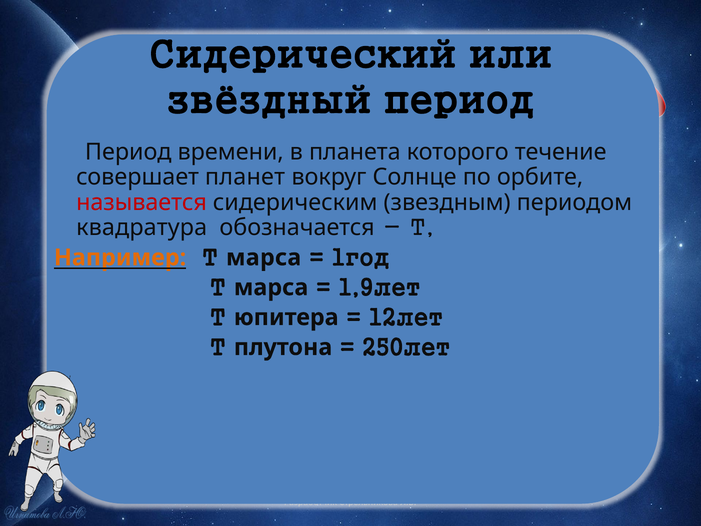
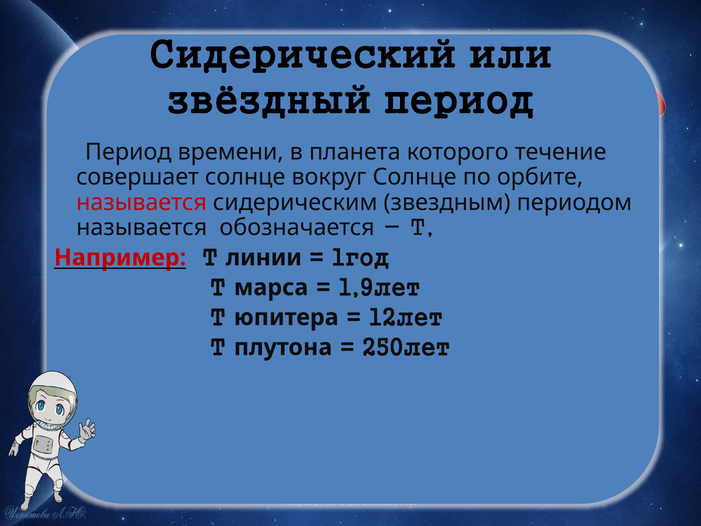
совершает планет: планет -> солнце (245, 177)
квадратура: квадратура -> называется (142, 228)
Например colour: orange -> red (120, 257)
марса: марса -> линии (264, 257)
